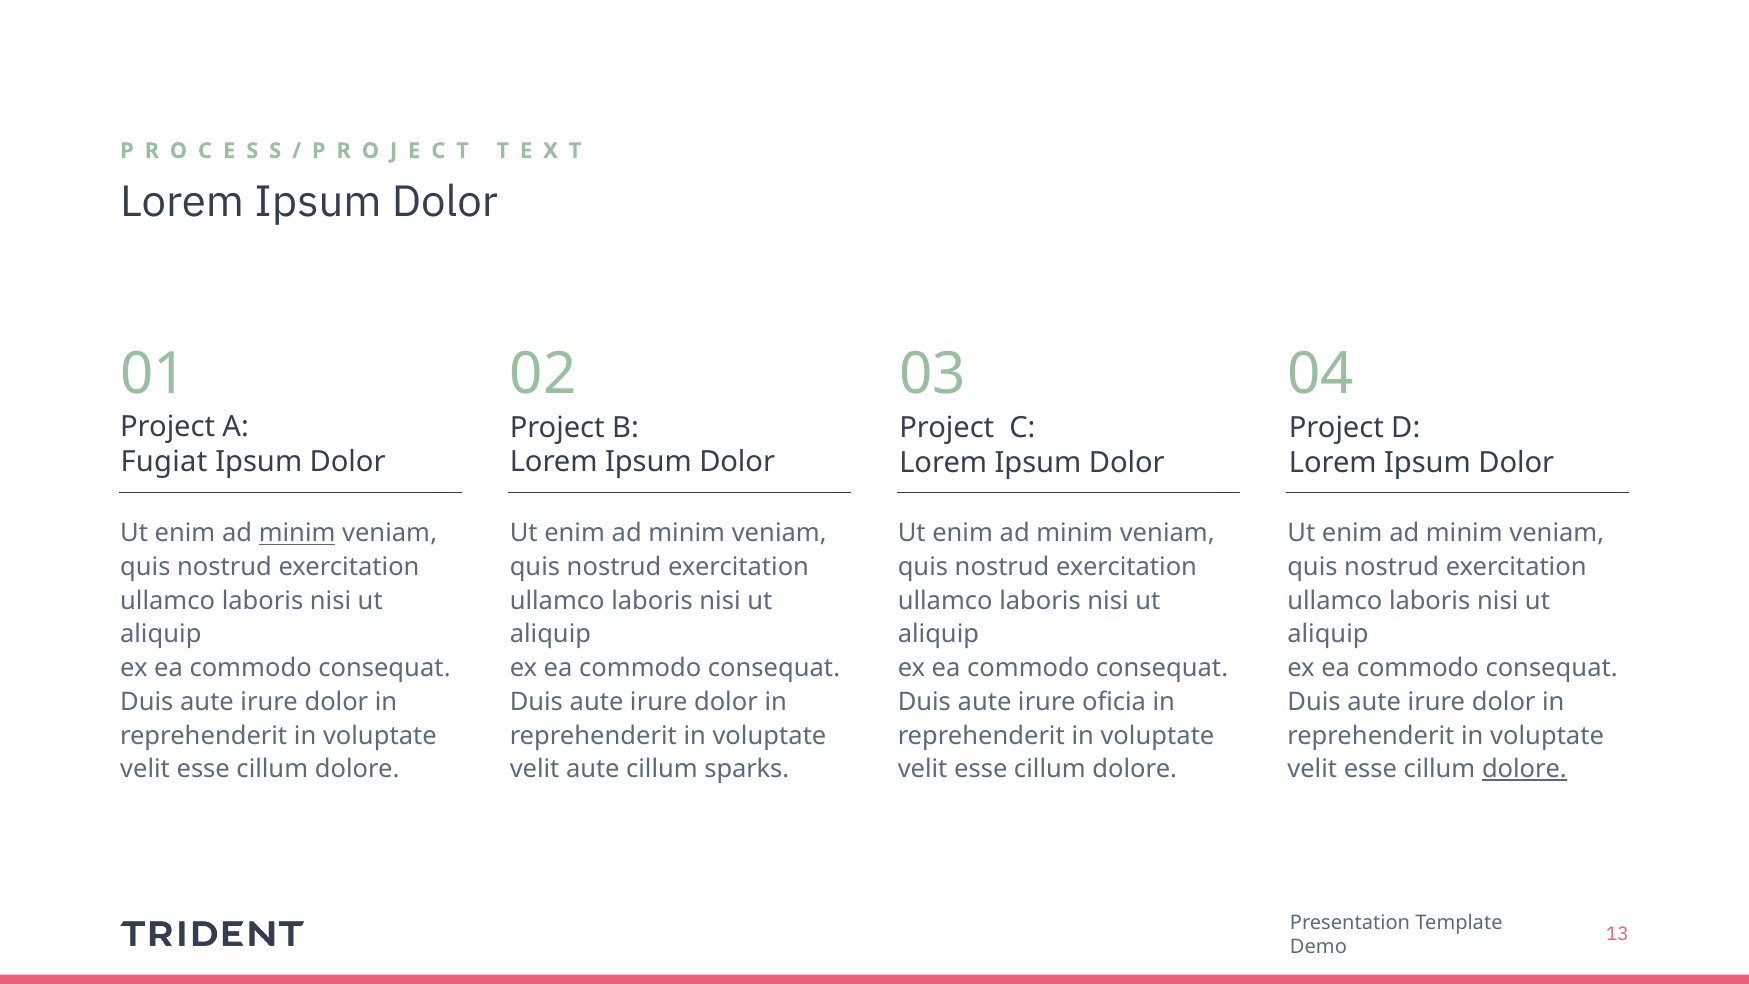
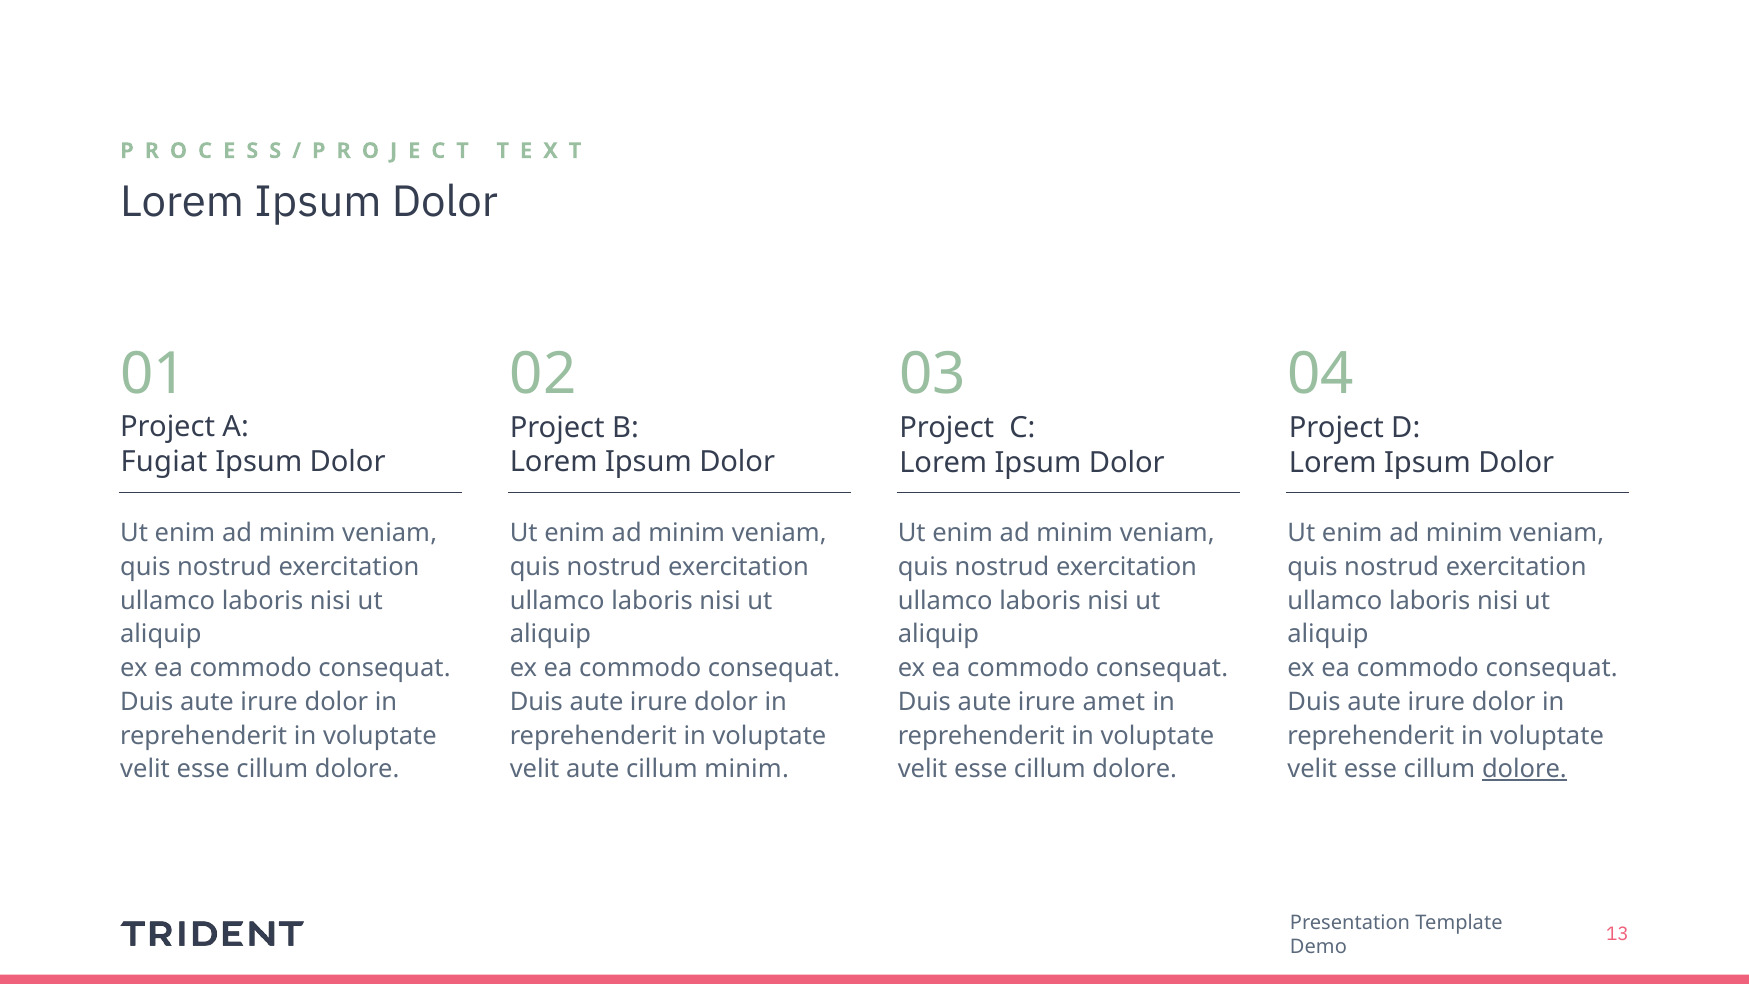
minim underline: present -> none (297, 533)
oficia: oficia -> amet (1114, 702)
cillum sparks: sparks -> minim (747, 769)
